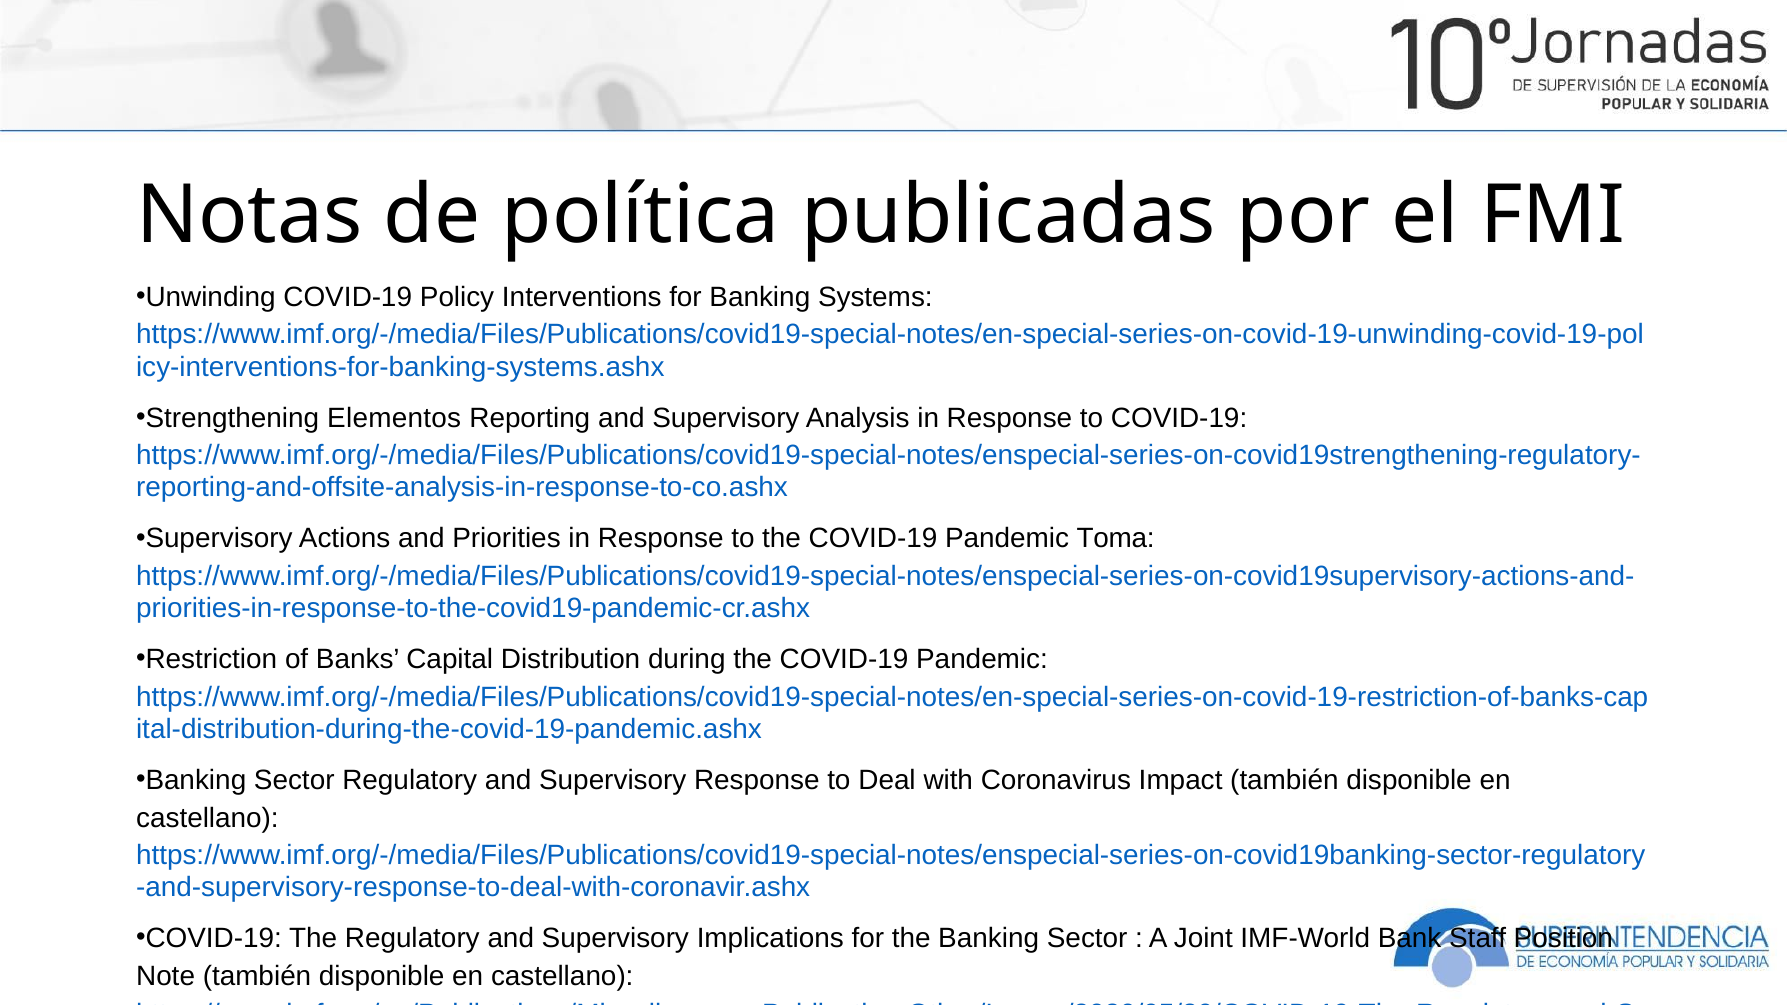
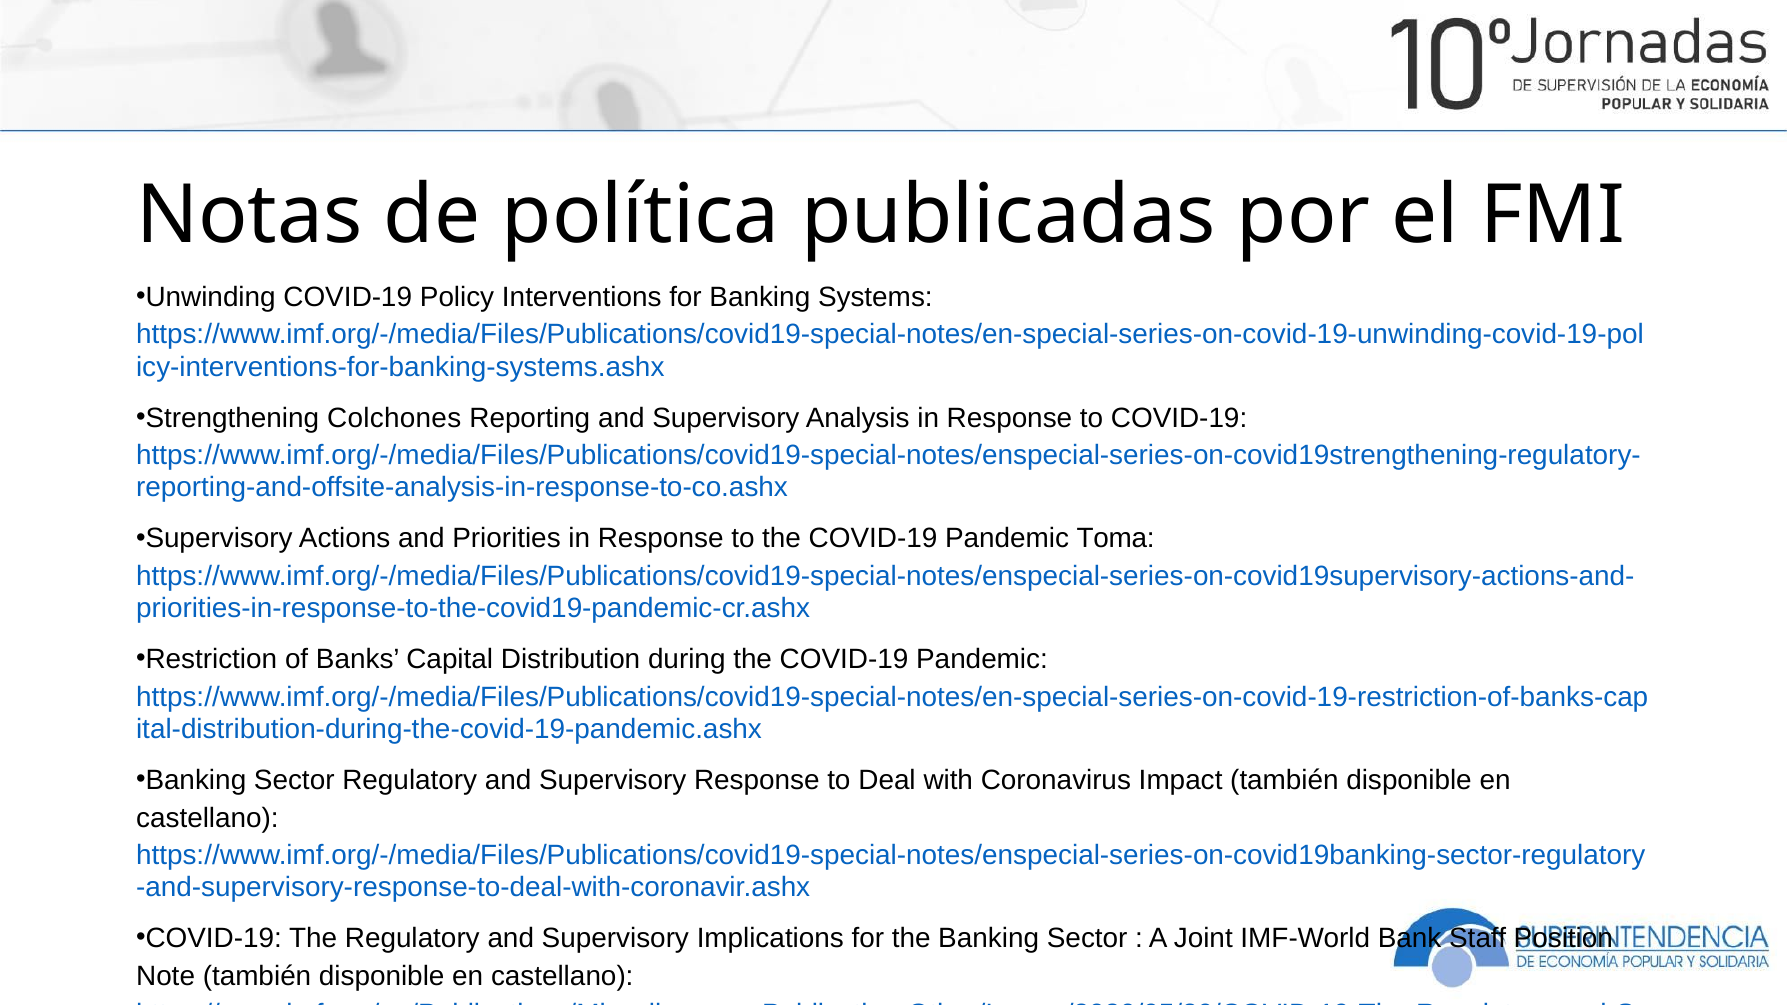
Elementos: Elementos -> Colchones (394, 418)
